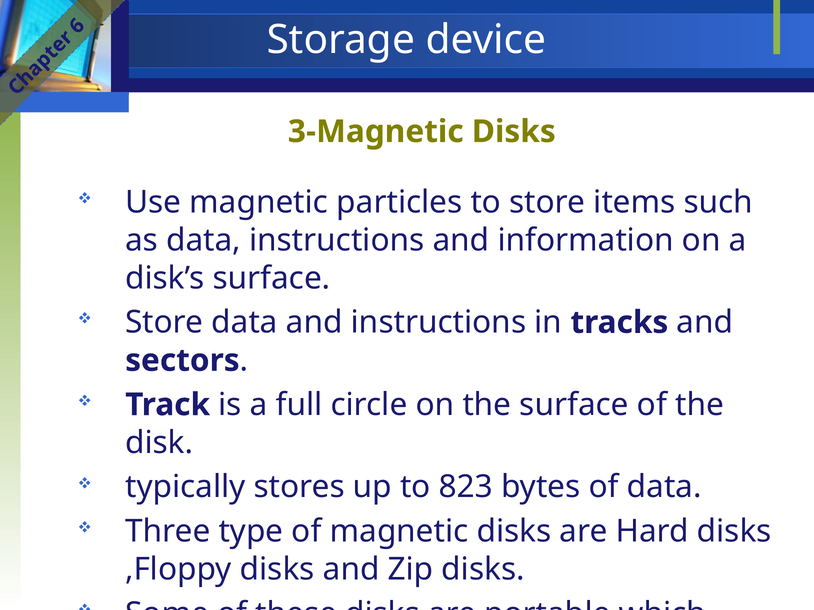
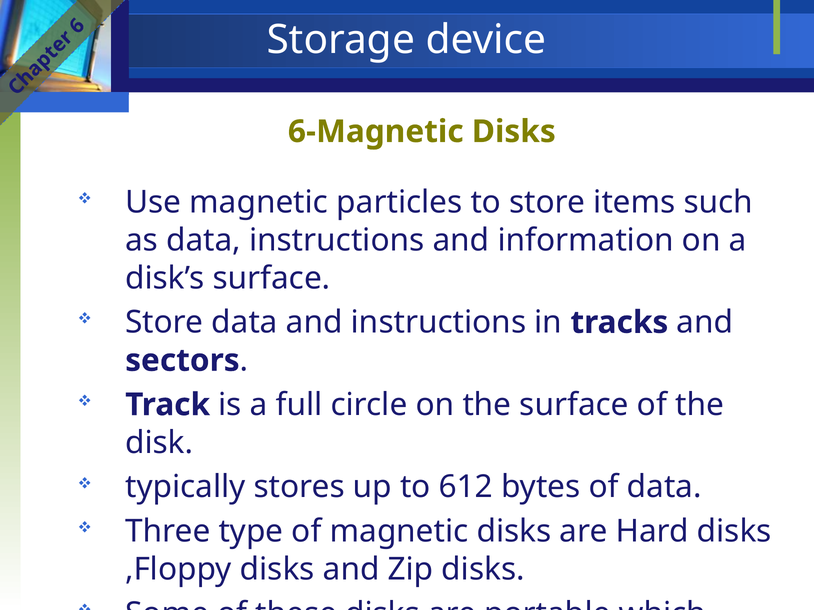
3-Magnetic: 3-Magnetic -> 6-Magnetic (376, 132)
823: 823 -> 612 (466, 487)
